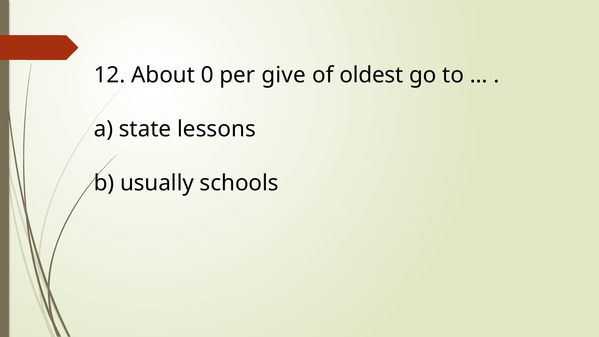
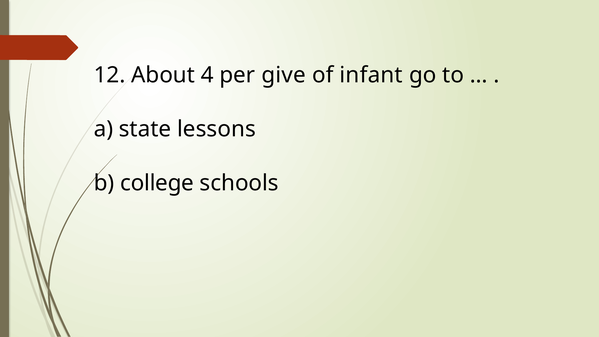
0: 0 -> 4 (207, 75)
oldest: oldest -> infant (371, 75)
usually: usually -> college (157, 183)
